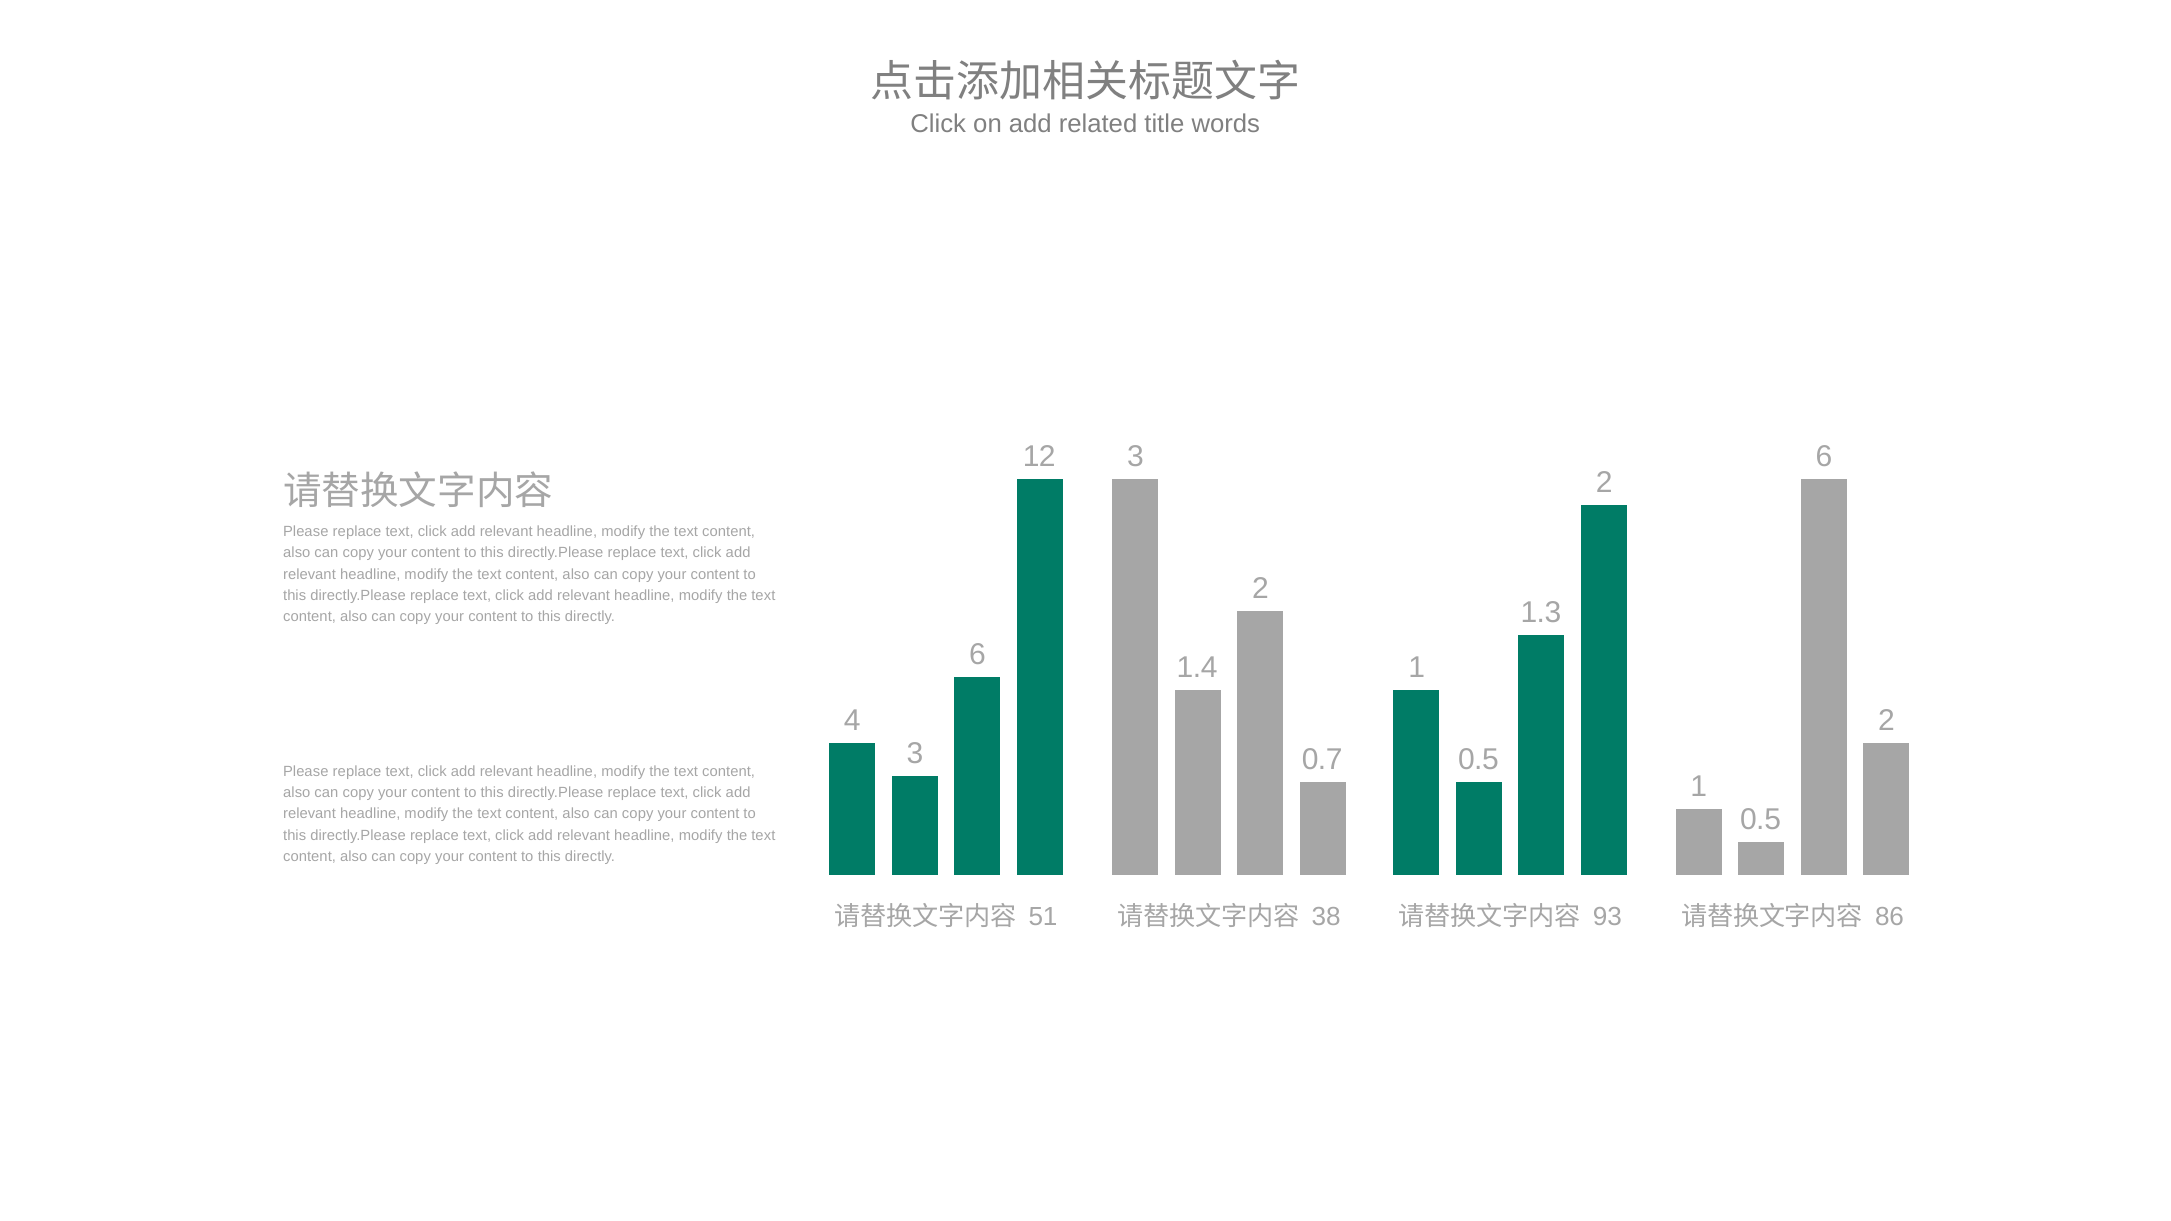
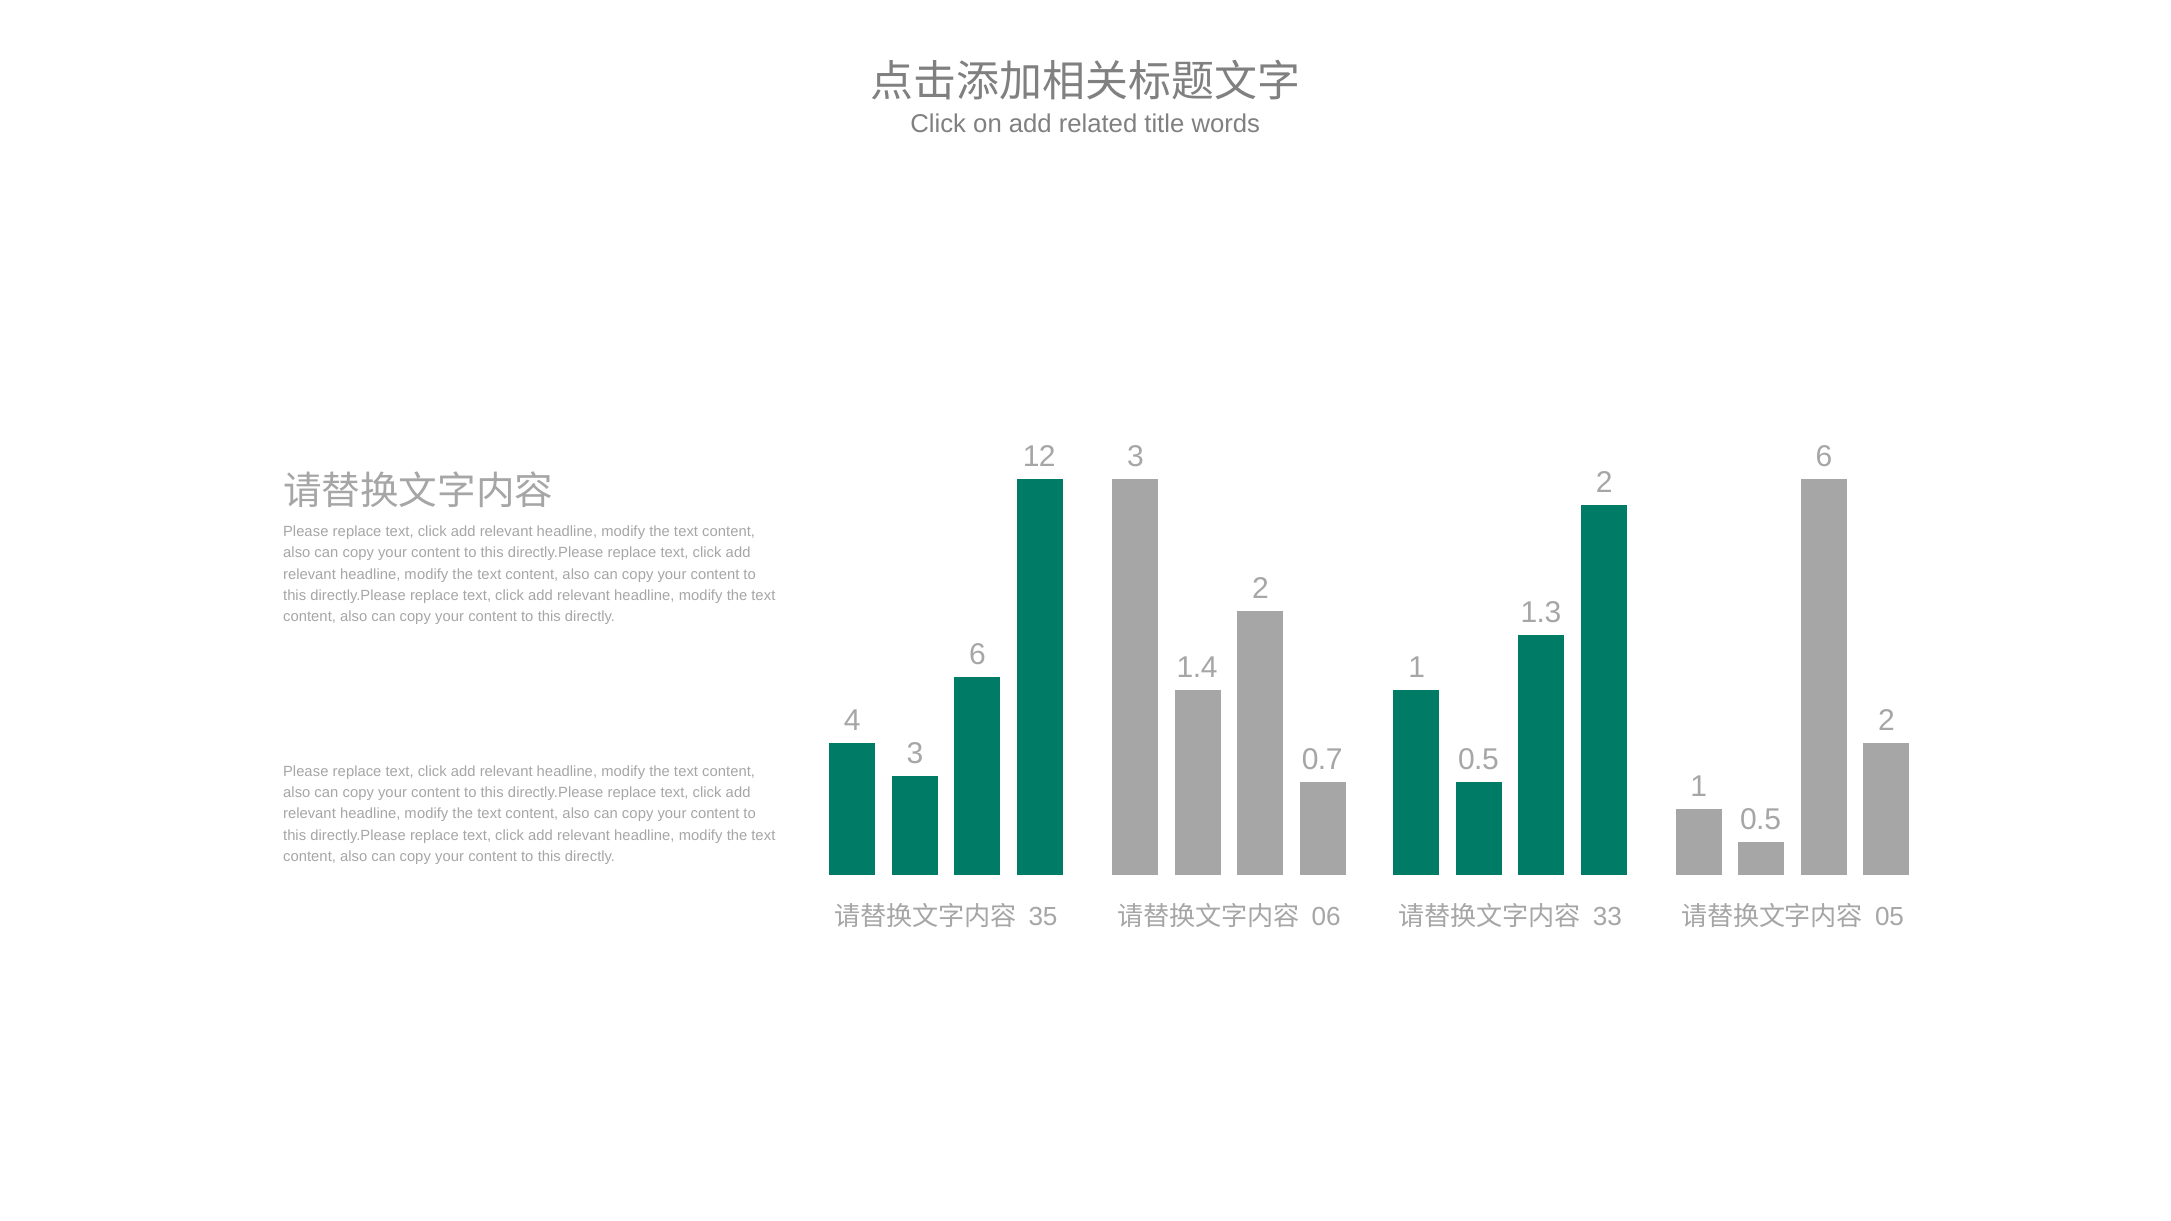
51: 51 -> 35 (1043, 917)
38: 38 -> 06 (1326, 917)
93: 93 -> 33 (1607, 917)
86: 86 -> 05 (1890, 917)
